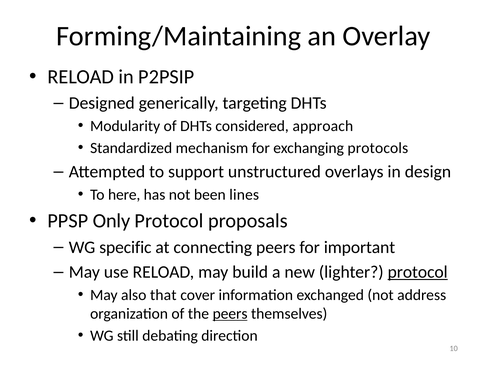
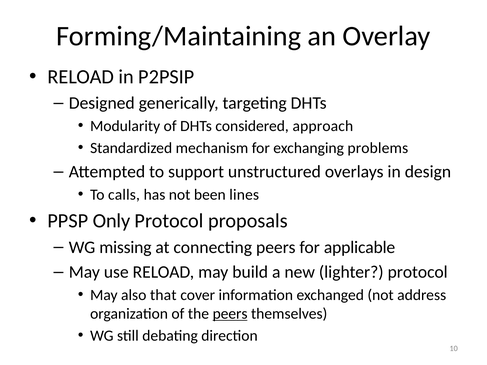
protocols: protocols -> problems (378, 148)
here: here -> calls (124, 195)
specific: specific -> missing (125, 247)
important: important -> applicable (360, 247)
protocol underline: present -> none (418, 272)
